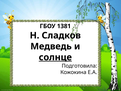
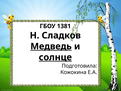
Медведь underline: none -> present (51, 46)
